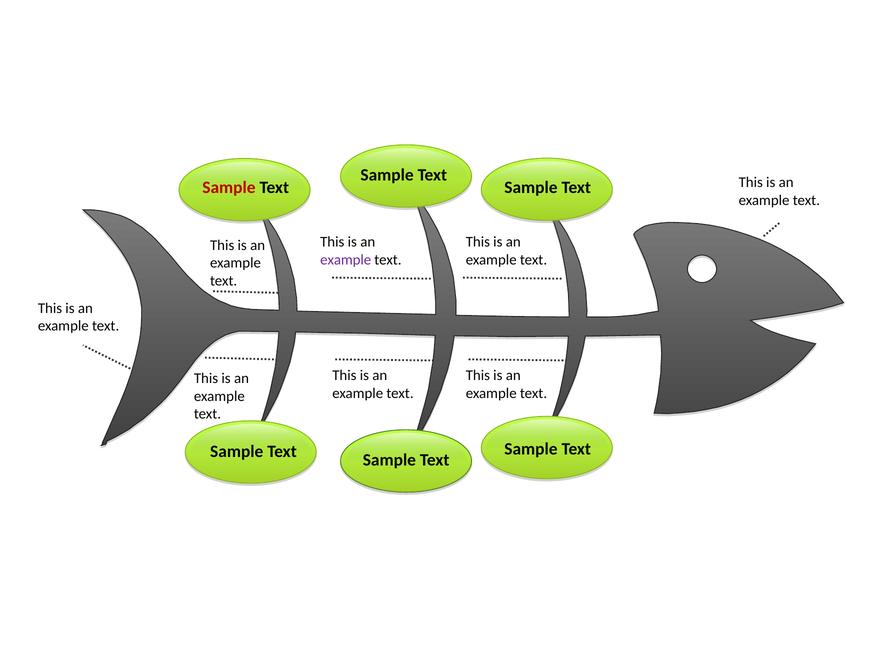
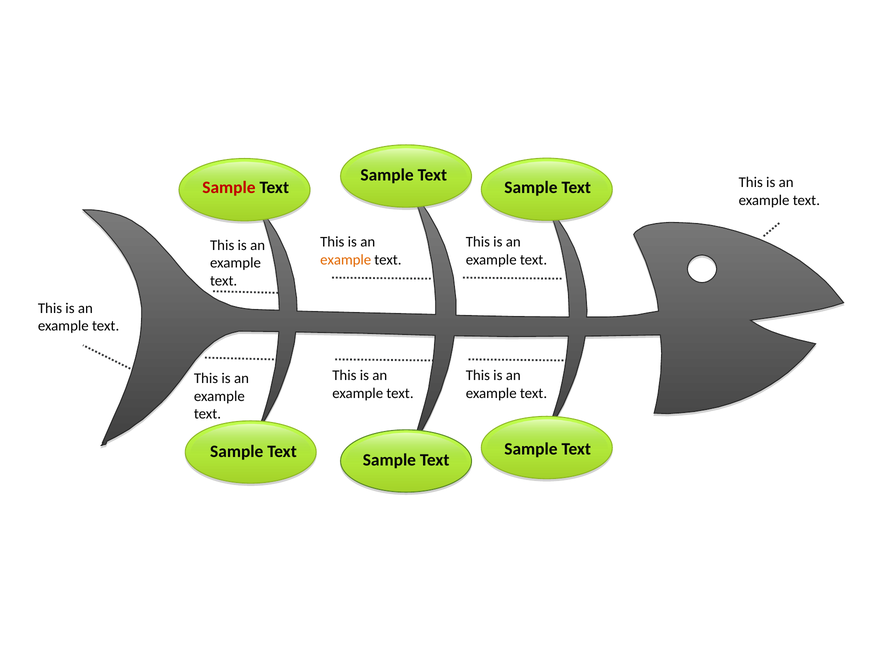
example colour: purple -> orange (346, 260)
